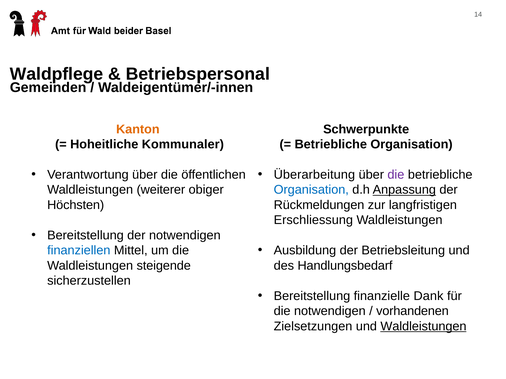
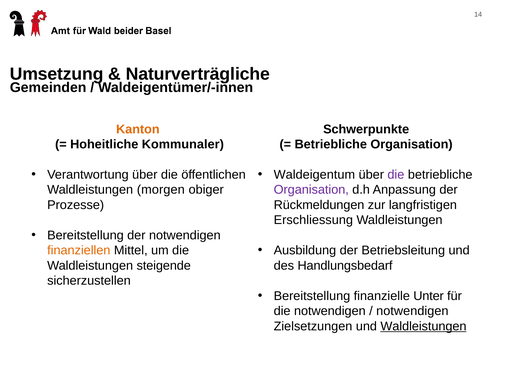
Waldpflege: Waldpflege -> Umsetzung (57, 74)
Betriebspersonal: Betriebspersonal -> Naturverträgliche (198, 74)
Überarbeitung: Überarbeitung -> Waldeigentum (314, 175)
weiterer: weiterer -> morgen (161, 190)
Organisation colour: blue -> purple (311, 190)
Anpassung underline: present -> none (404, 190)
Höchsten: Höchsten -> Prozesse (76, 205)
finanziellen colour: blue -> orange (79, 251)
Dank: Dank -> Unter (429, 296)
vorhandenen: vorhandenen -> notwendigen (412, 312)
